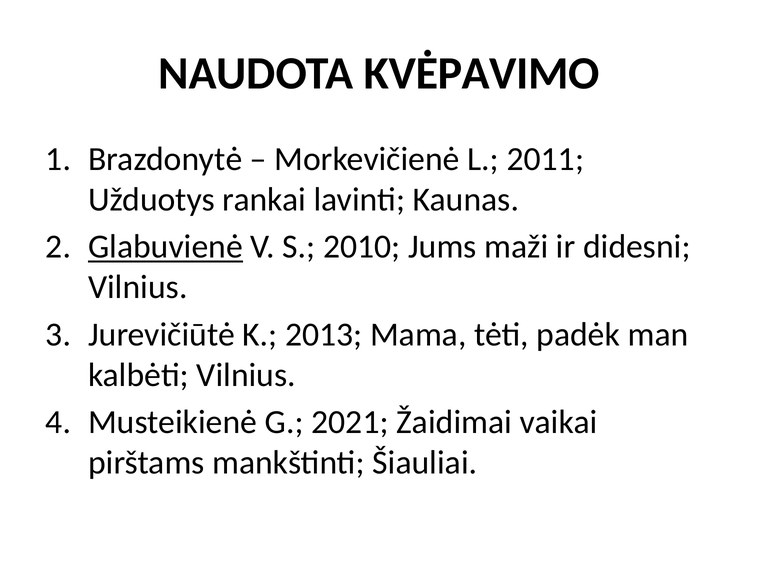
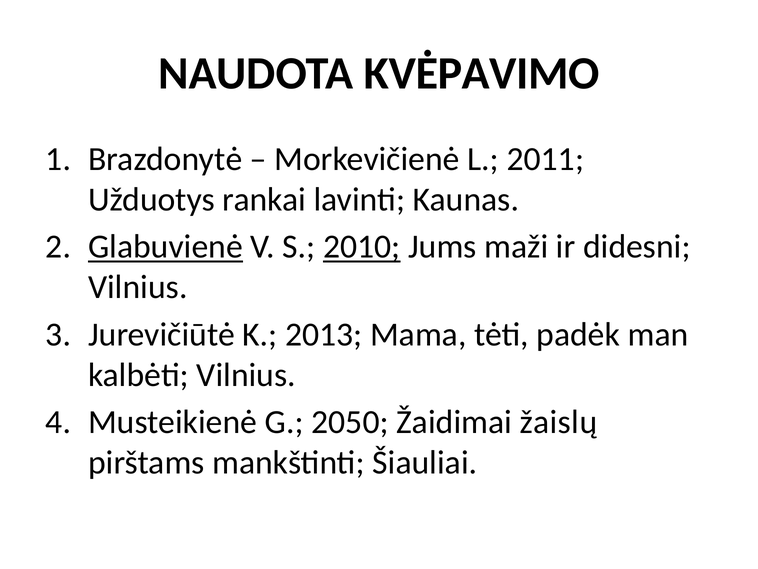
2010 underline: none -> present (362, 247)
2021: 2021 -> 2050 (350, 422)
vaikai: vaikai -> žaislų (558, 422)
